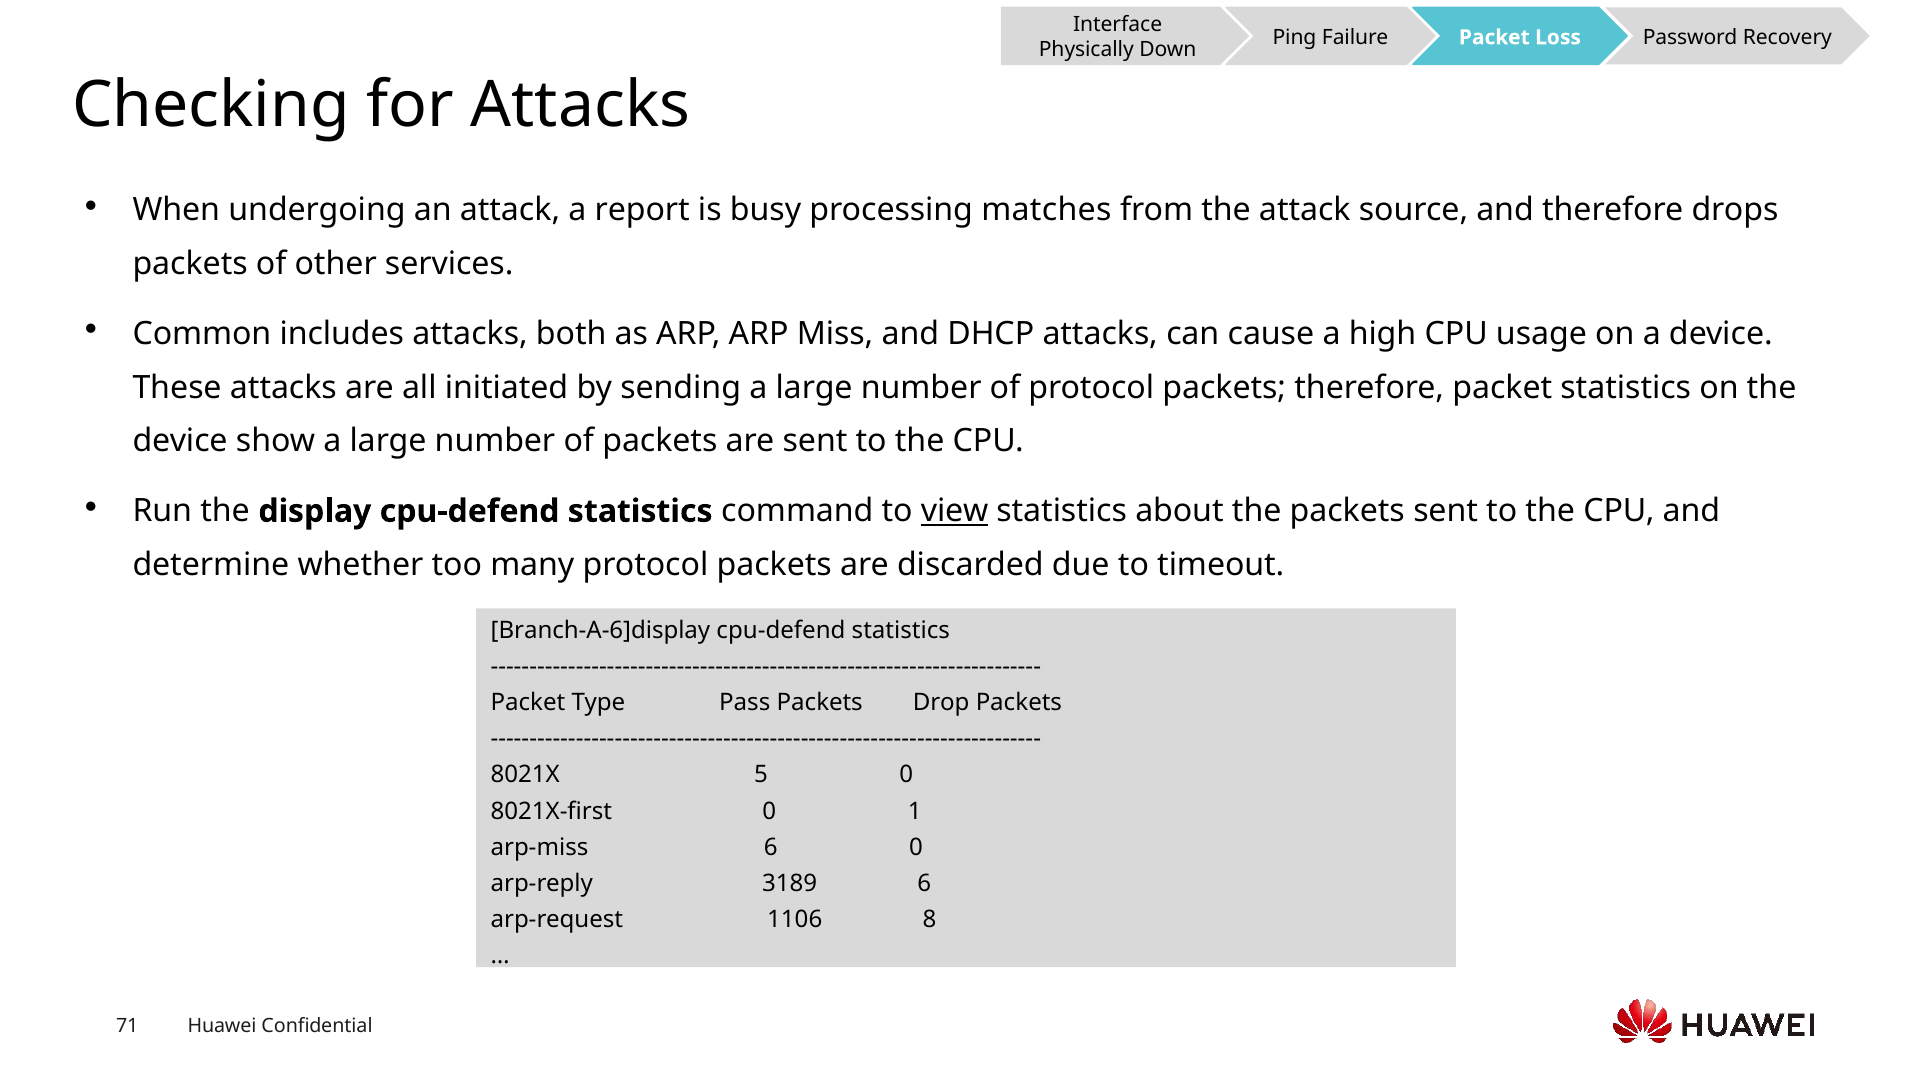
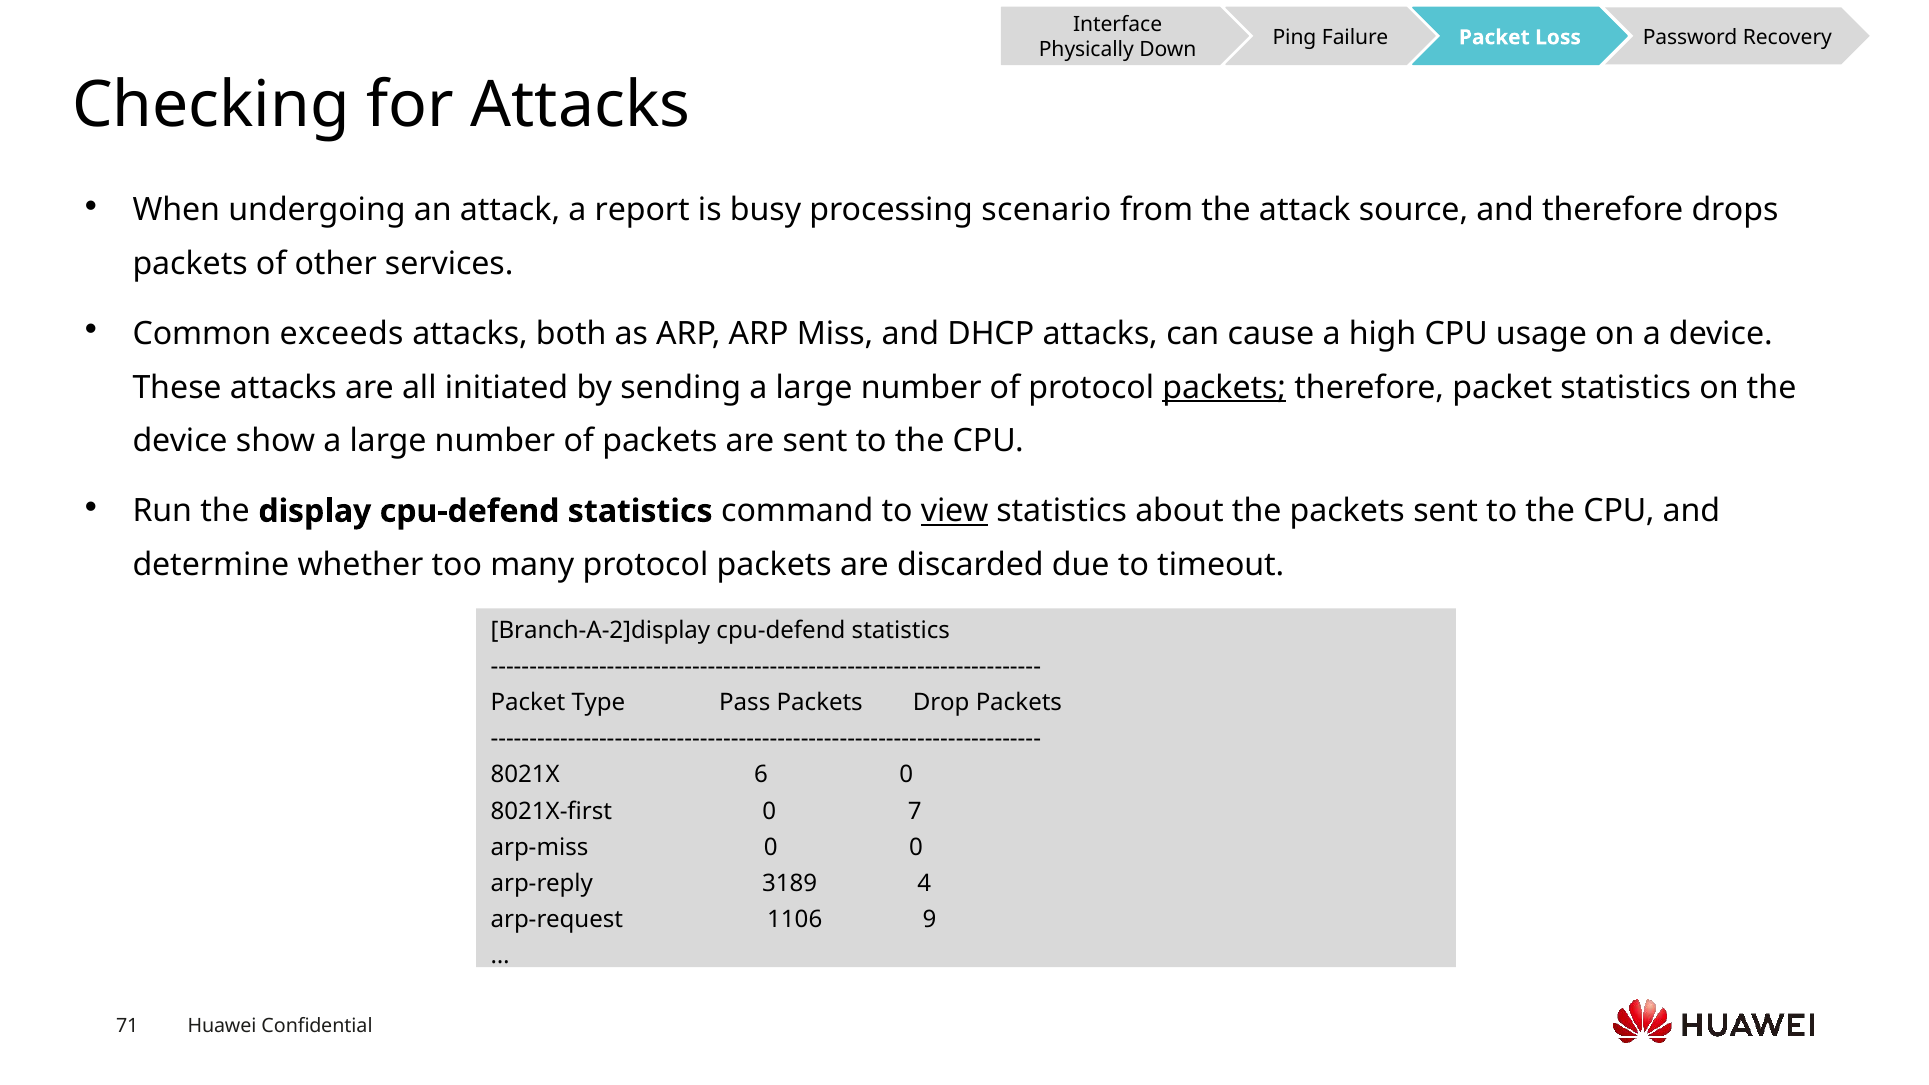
matches: matches -> scenario (1046, 210)
includes: includes -> exceeds (342, 334)
packets underline: none -> present (1224, 387)
Branch-A-6]display: Branch-A-6]display -> Branch-A-2]display (600, 630)
5: 5 -> 6 (761, 775)
1: 1 -> 7 (915, 811)
arp-miss 6: 6 -> 0 (771, 847)
3189 6: 6 -> 4 (924, 883)
8: 8 -> 9 (929, 920)
